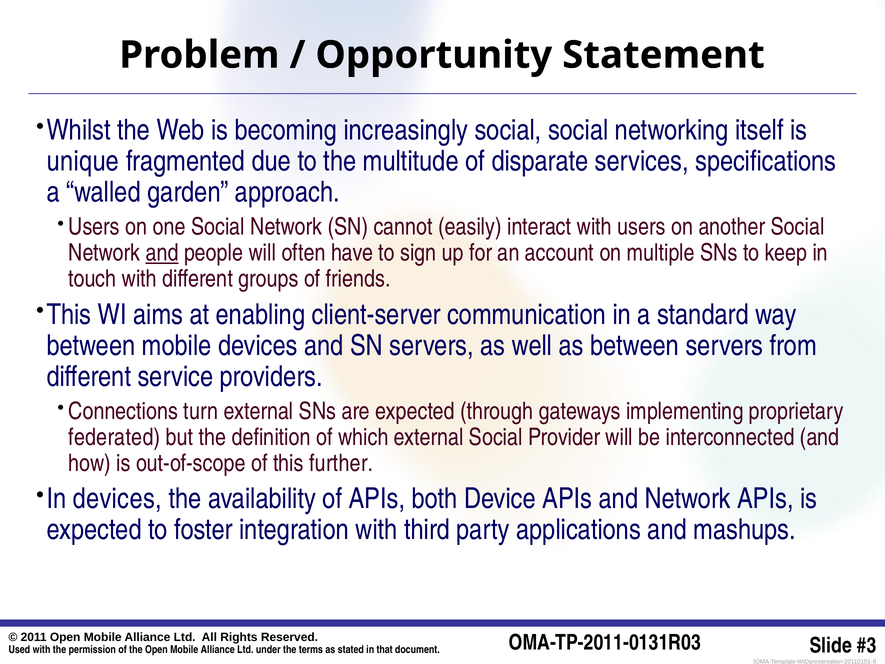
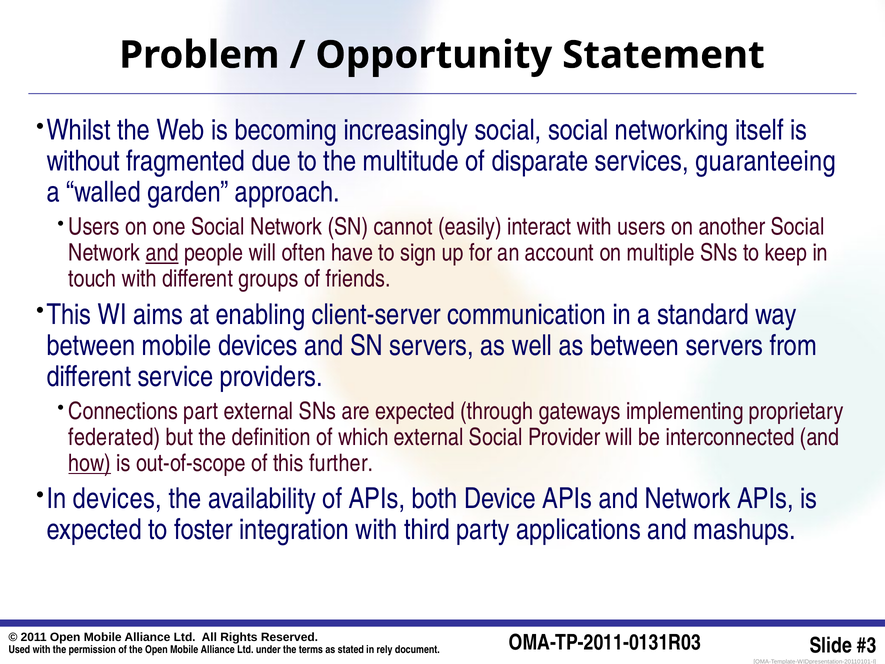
unique: unique -> without (83, 161)
specifications: specifications -> guaranteeing (766, 161)
turn: turn -> part (201, 411)
how underline: none -> present (90, 463)
that: that -> rely (385, 650)
